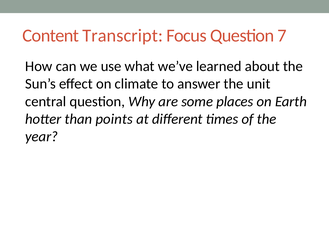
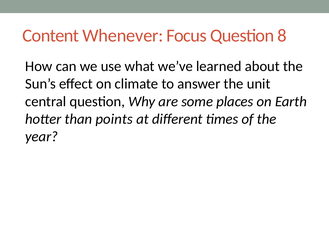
Transcript: Transcript -> Whenever (123, 36)
7: 7 -> 8 (282, 36)
